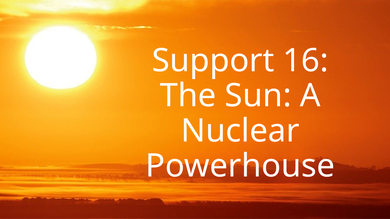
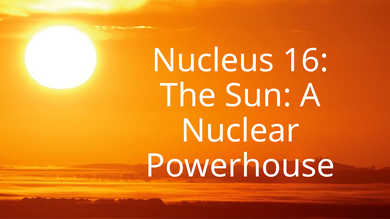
Support: Support -> Nucleus (213, 61)
